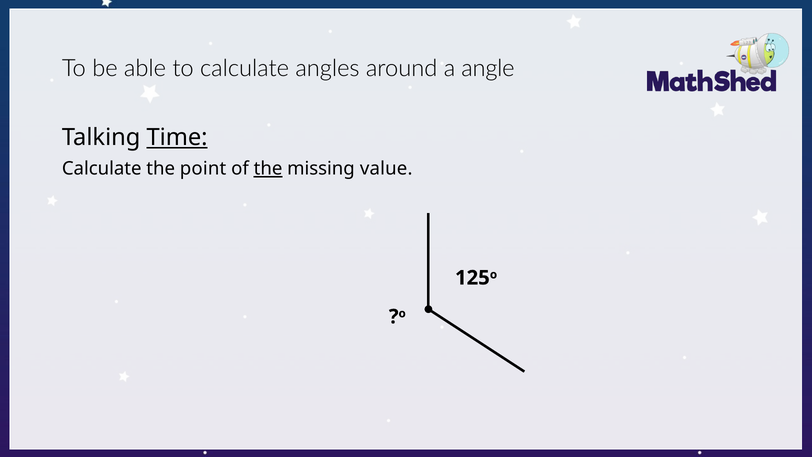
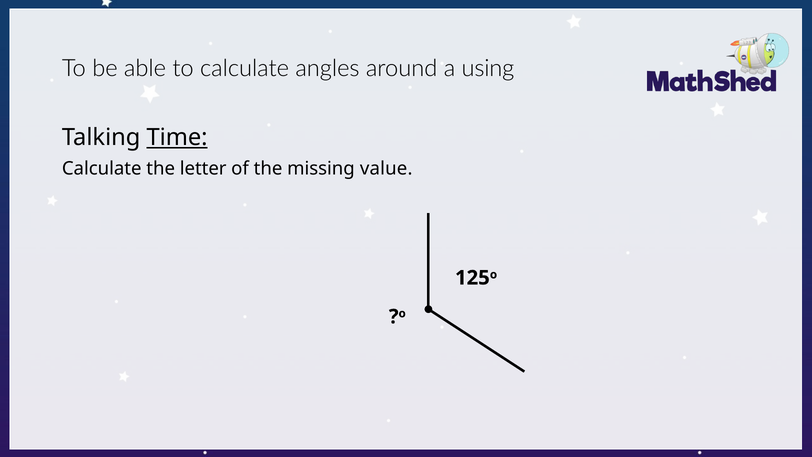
angle: angle -> using (488, 68)
point: point -> letter (203, 169)
the underline: present -> none (268, 169)
